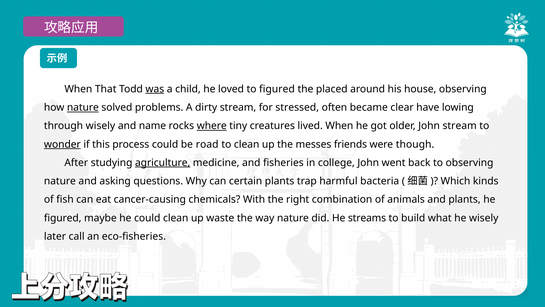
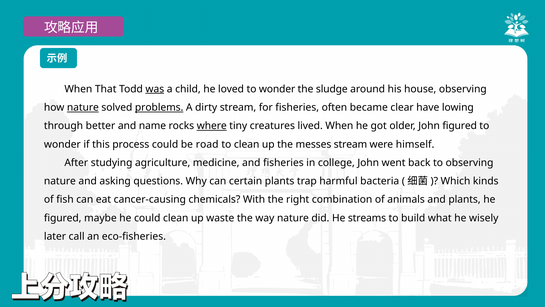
loved to figured: figured -> wonder (277, 89)
placed: placed -> sludge (332, 89)
problems underline: none -> present (159, 107)
for stressed: stressed -> fisheries (297, 107)
through wisely: wisely -> better (100, 126)
John stream: stream -> figured (460, 126)
wonder underline: present -> none (62, 144)
messes friends: friends -> stream (351, 144)
though: though -> himself (415, 144)
agriculture underline: present -> none (163, 162)
